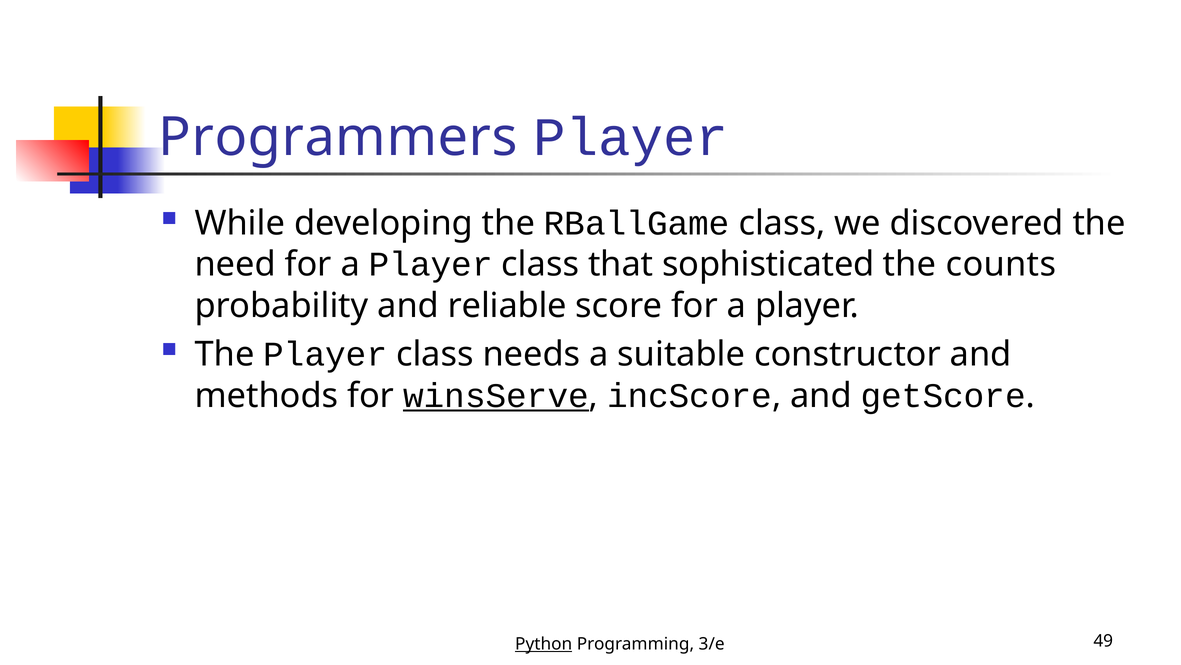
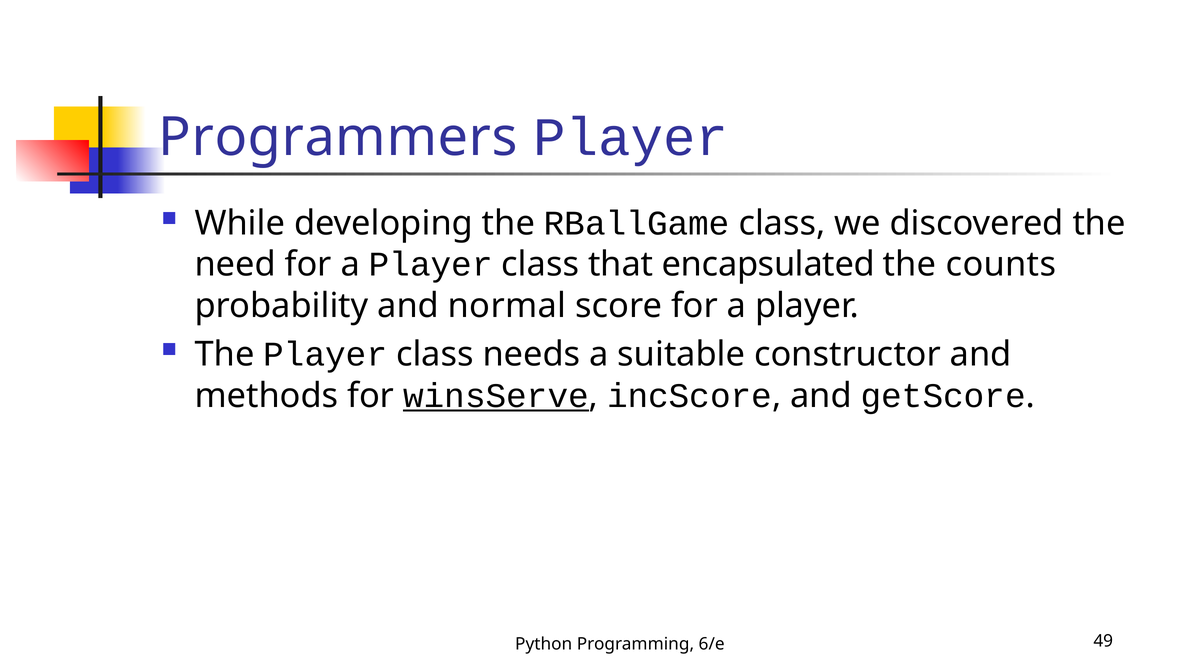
sophisticated: sophisticated -> encapsulated (768, 264)
reliable: reliable -> normal (507, 306)
Python underline: present -> none (544, 643)
3/e: 3/e -> 6/e (712, 643)
